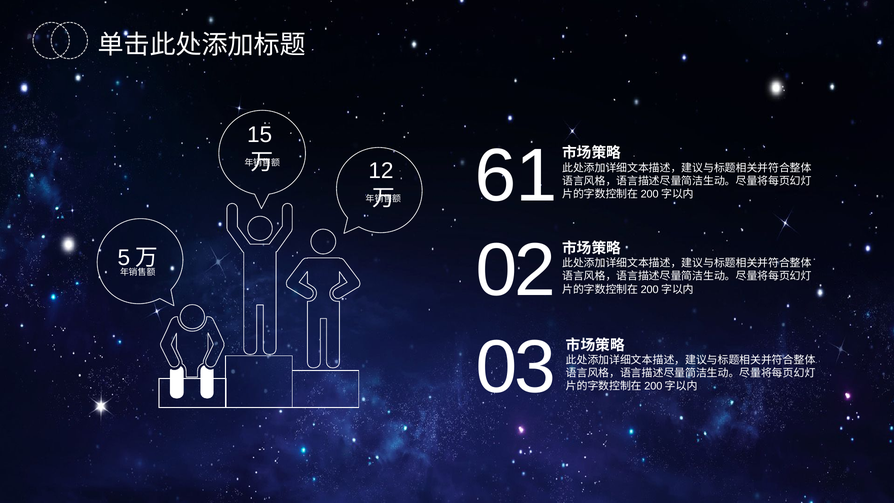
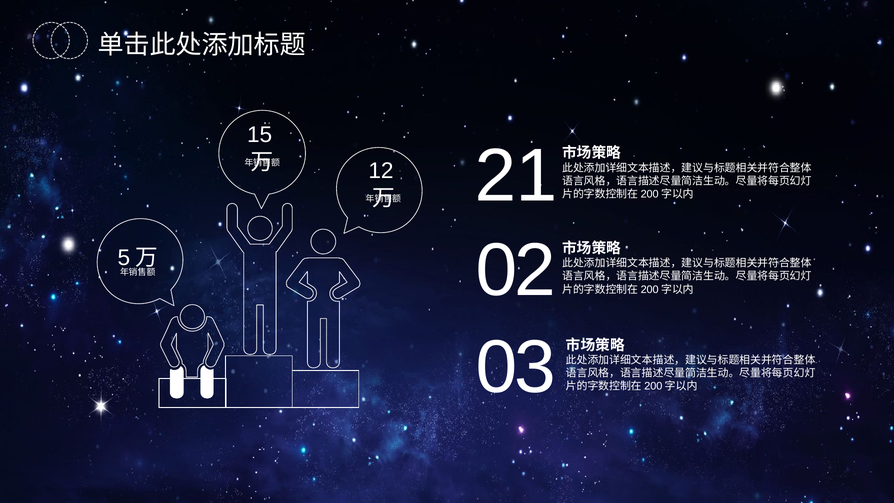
61: 61 -> 21 (516, 176)
